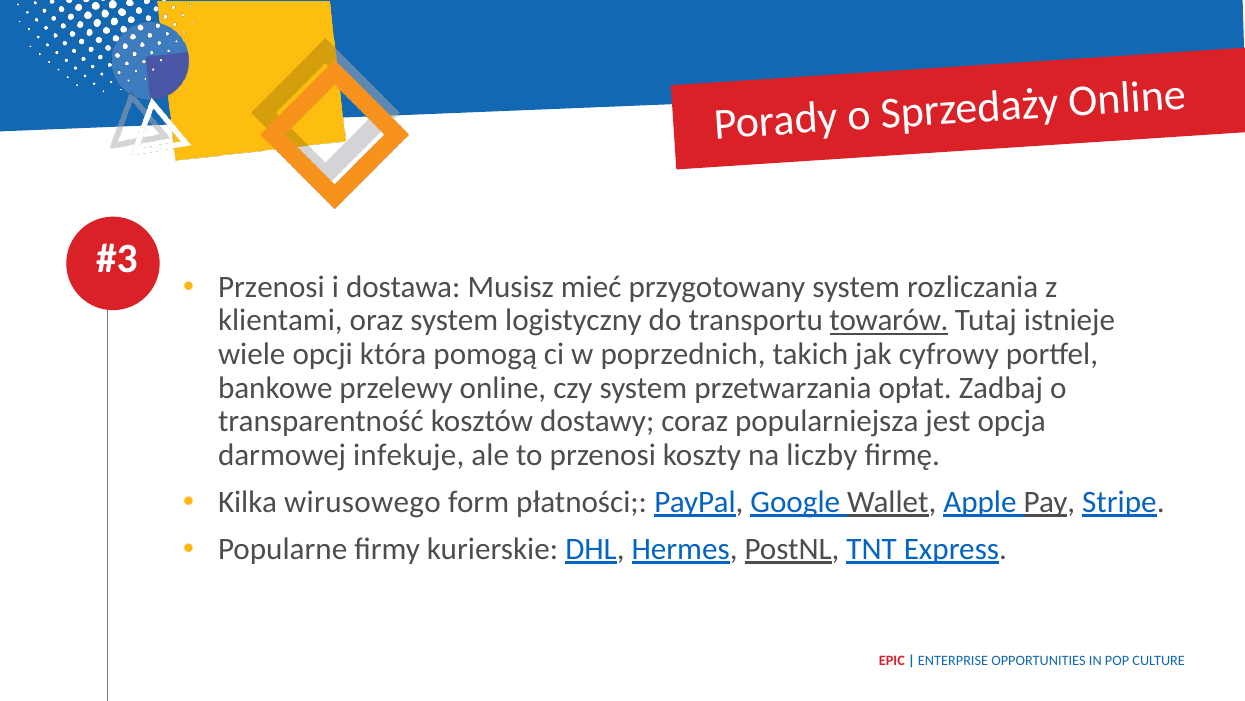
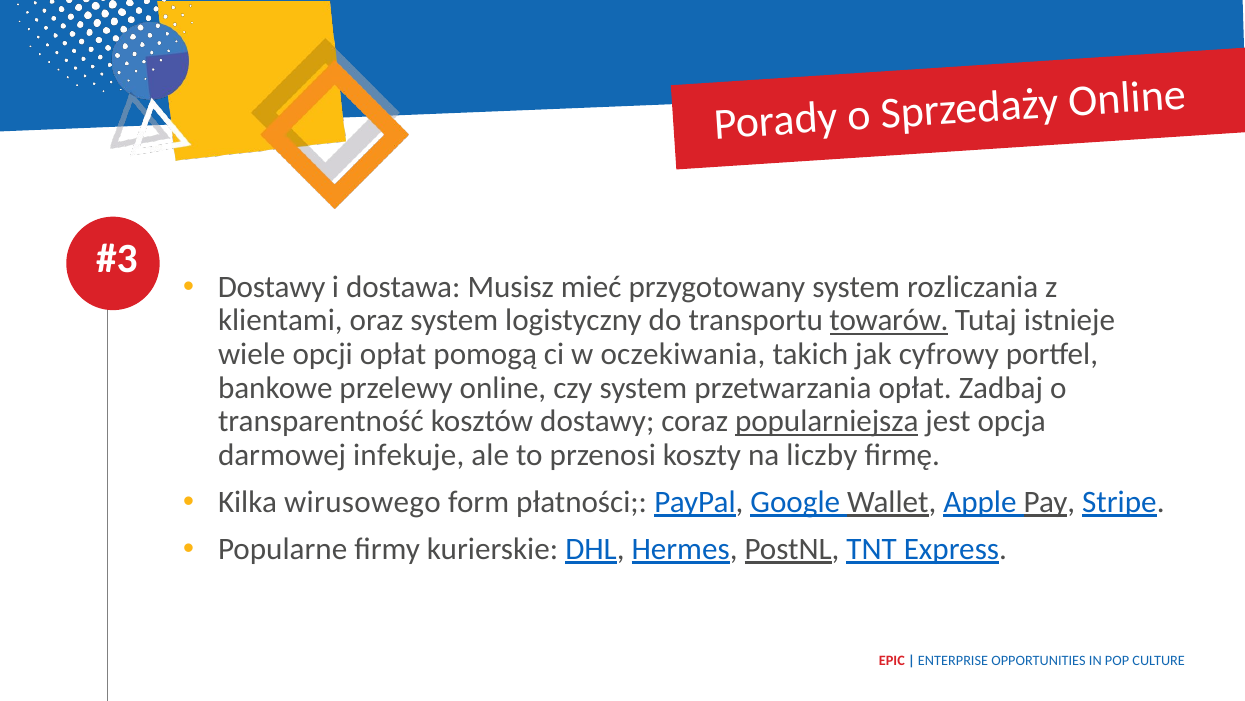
Przenosi: Przenosi -> Dostawy (272, 287)
opcji która: która -> opłat (393, 354)
poprzednich: poprzednich -> oczekiwania (683, 354)
popularniejsza underline: none -> present (827, 421)
